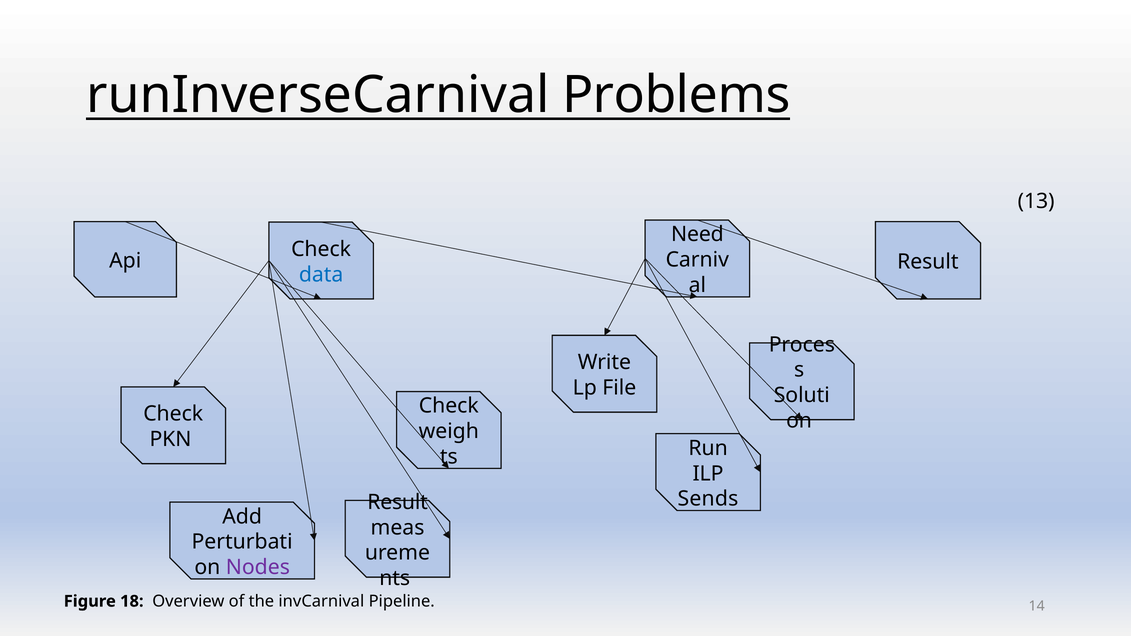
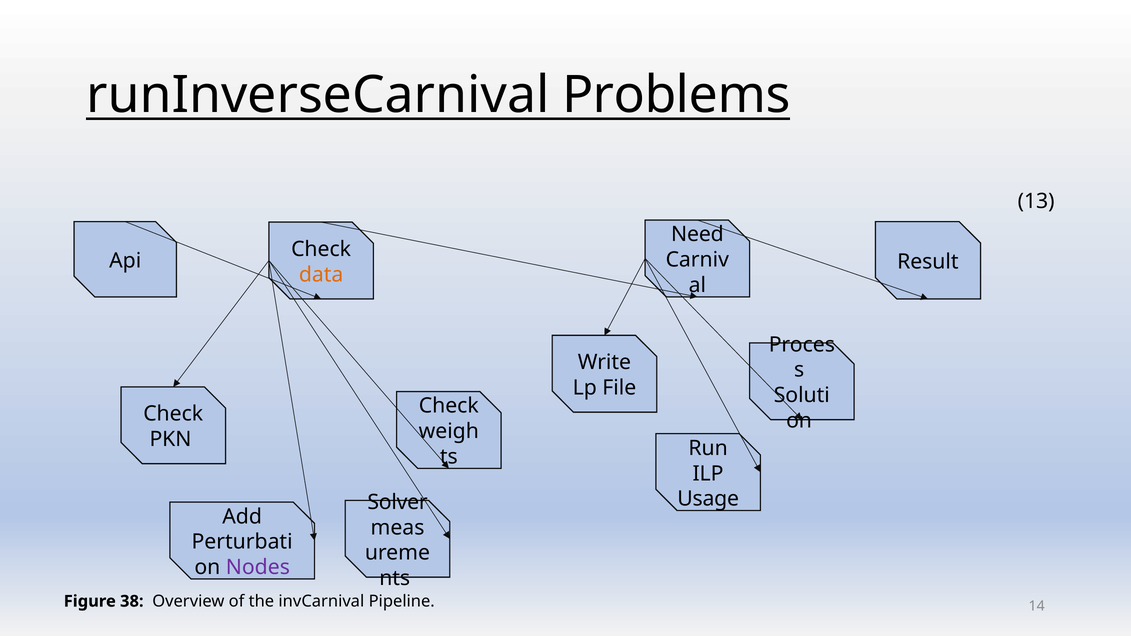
data colour: blue -> orange (321, 275)
Sends: Sends -> Usage (708, 499)
Result: Result -> Solver (398, 502)
18: 18 -> 38 (132, 601)
